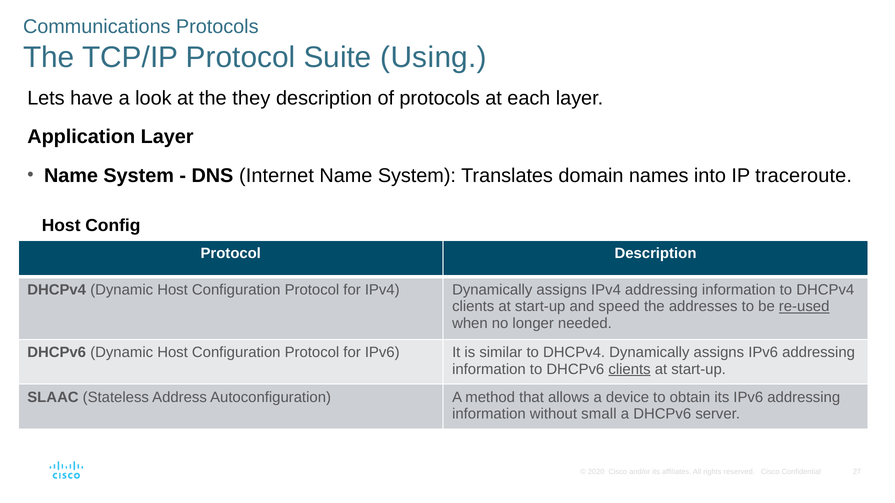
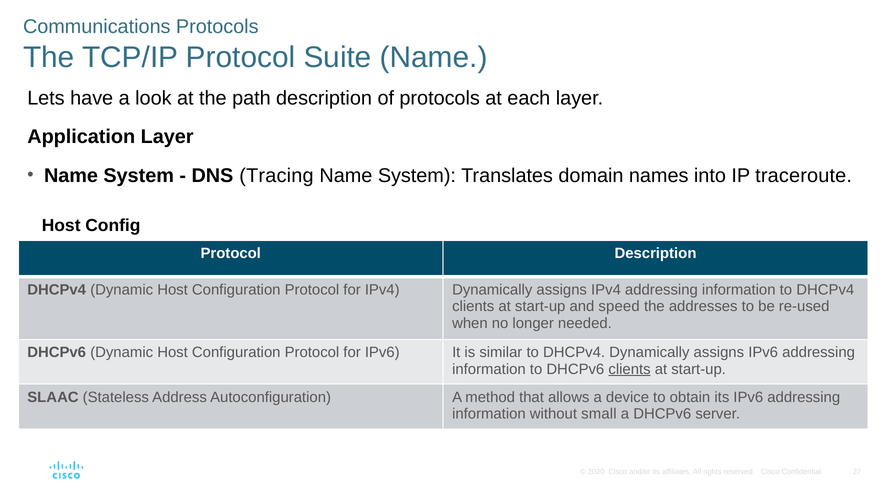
Suite Using: Using -> Name (434, 57)
they: they -> path (251, 98)
Internet: Internet -> Tracing (276, 176)
re-used underline: present -> none (804, 307)
